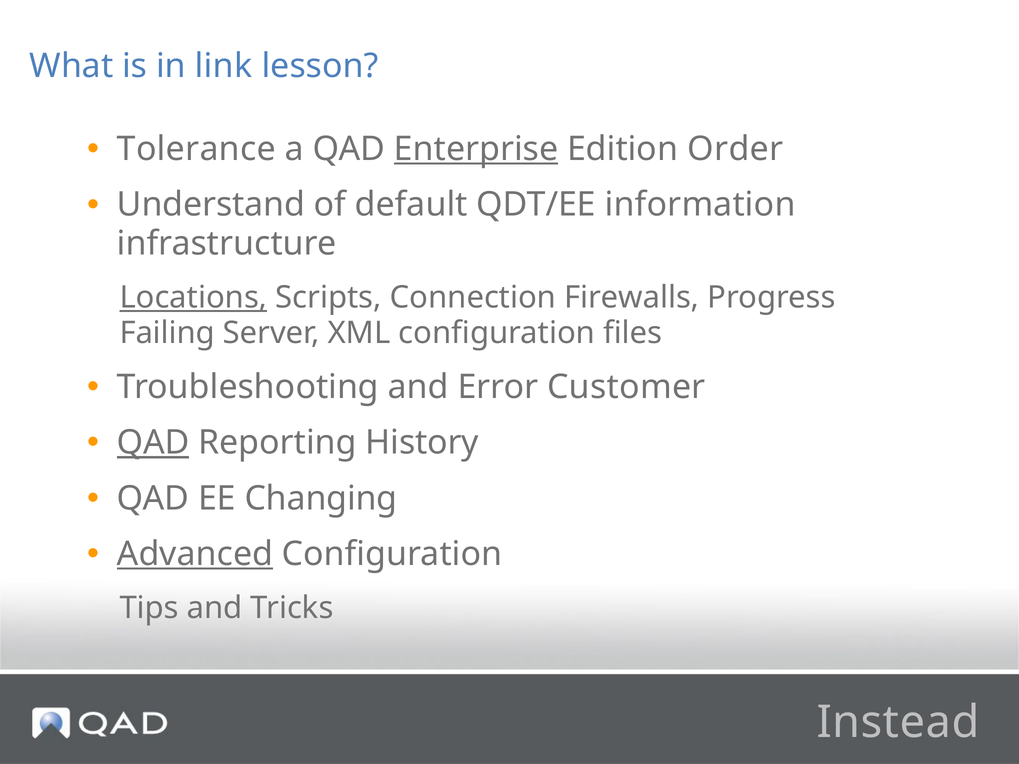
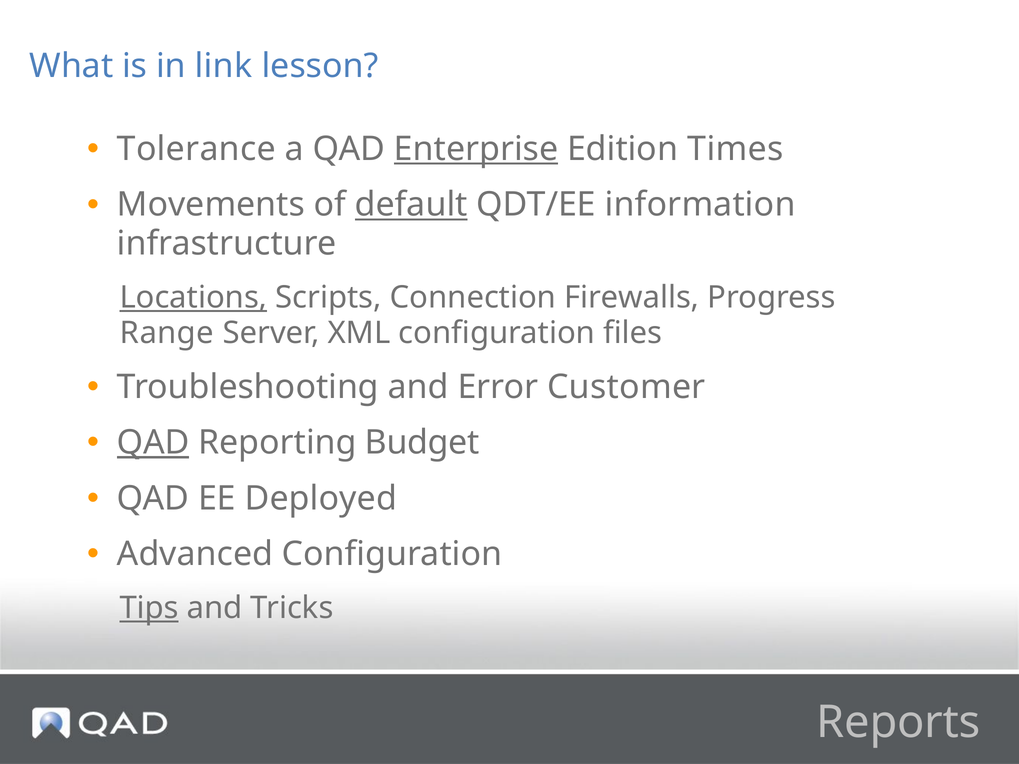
Order: Order -> Times (735, 149)
Understand: Understand -> Movements (211, 205)
default underline: none -> present (411, 205)
Failing: Failing -> Range (167, 333)
History: History -> Budget (422, 443)
Changing: Changing -> Deployed (321, 498)
Advanced underline: present -> none (195, 554)
Tips underline: none -> present (149, 608)
Instead: Instead -> Reports (898, 723)
